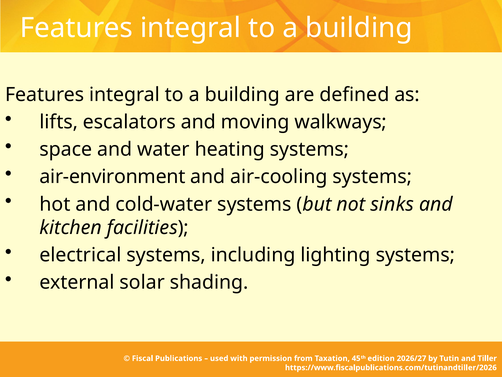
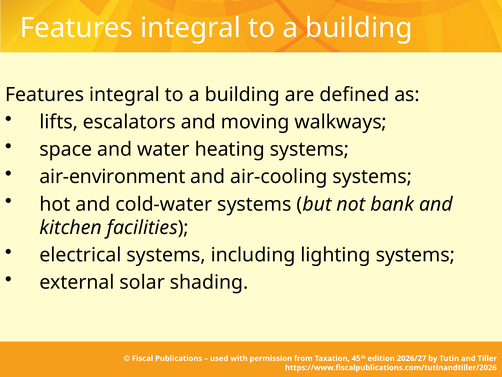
sinks: sinks -> bank (392, 204)
